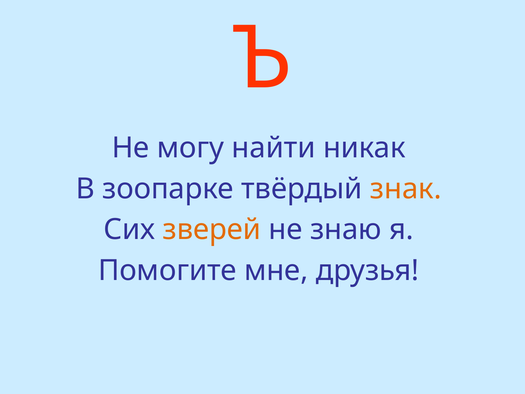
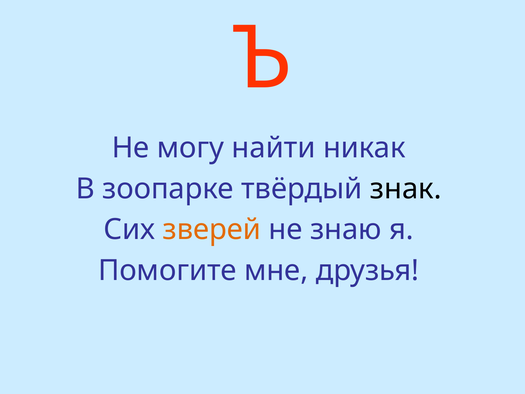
знак colour: orange -> black (406, 189)
